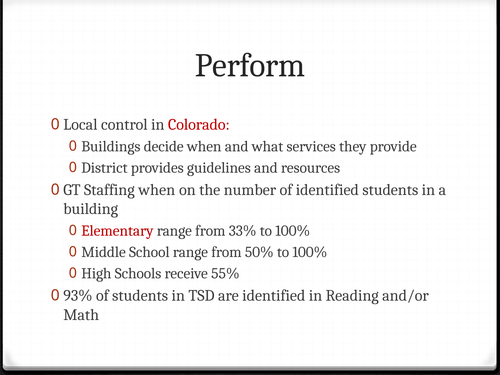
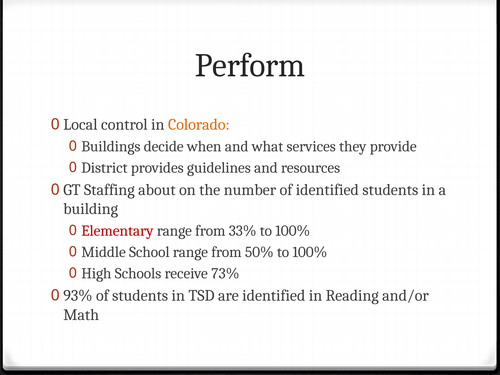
Colorado colour: red -> orange (199, 125)
Staffing when: when -> about (157, 190)
55%: 55% -> 73% (225, 274)
